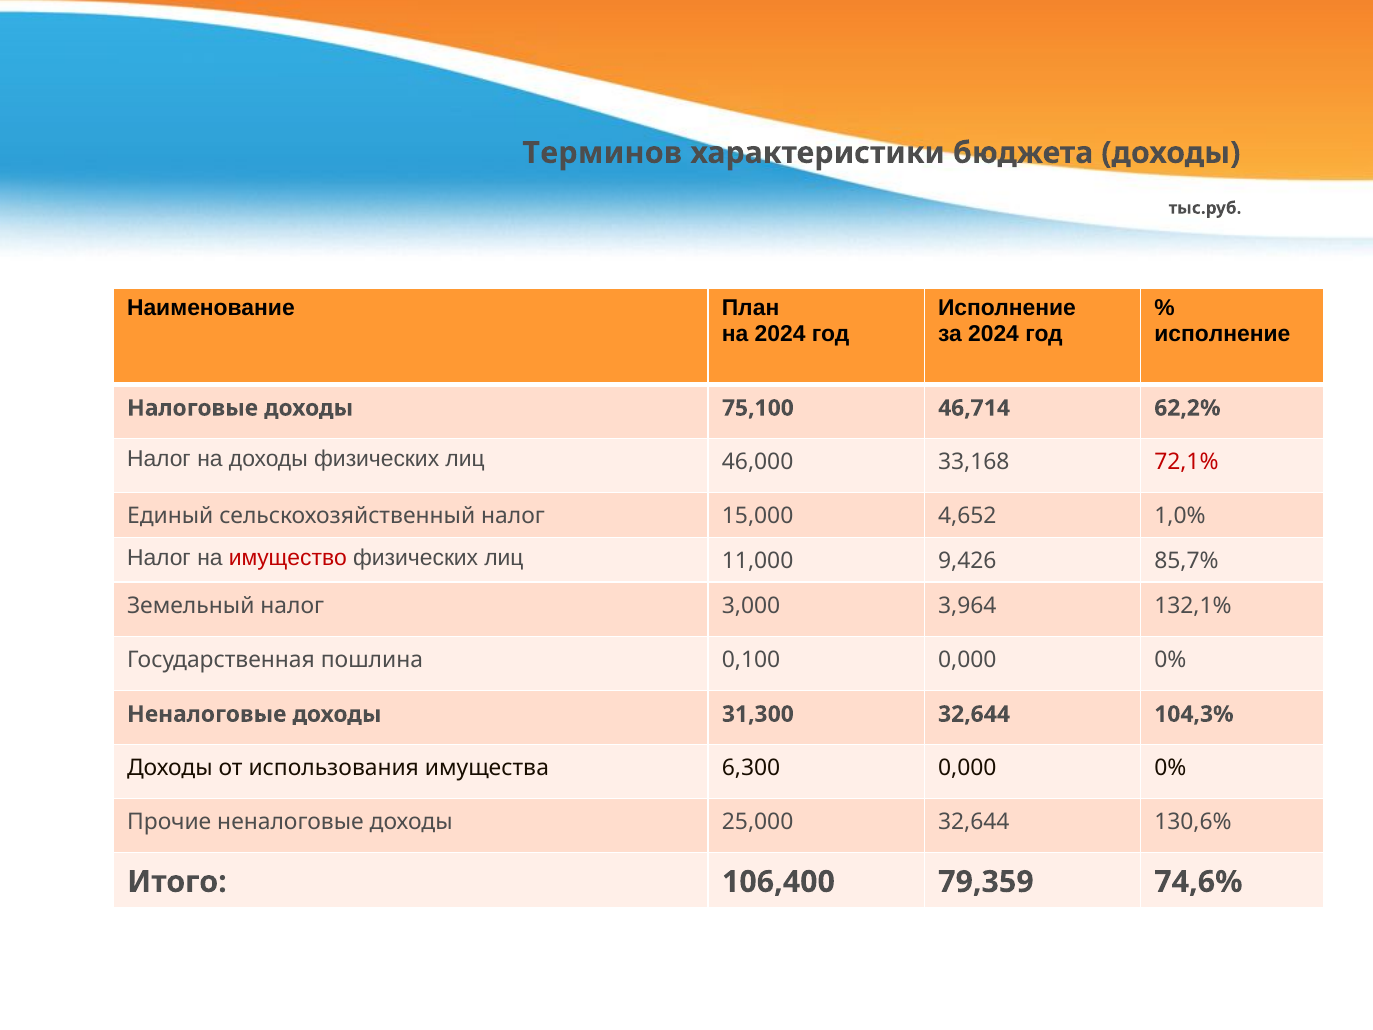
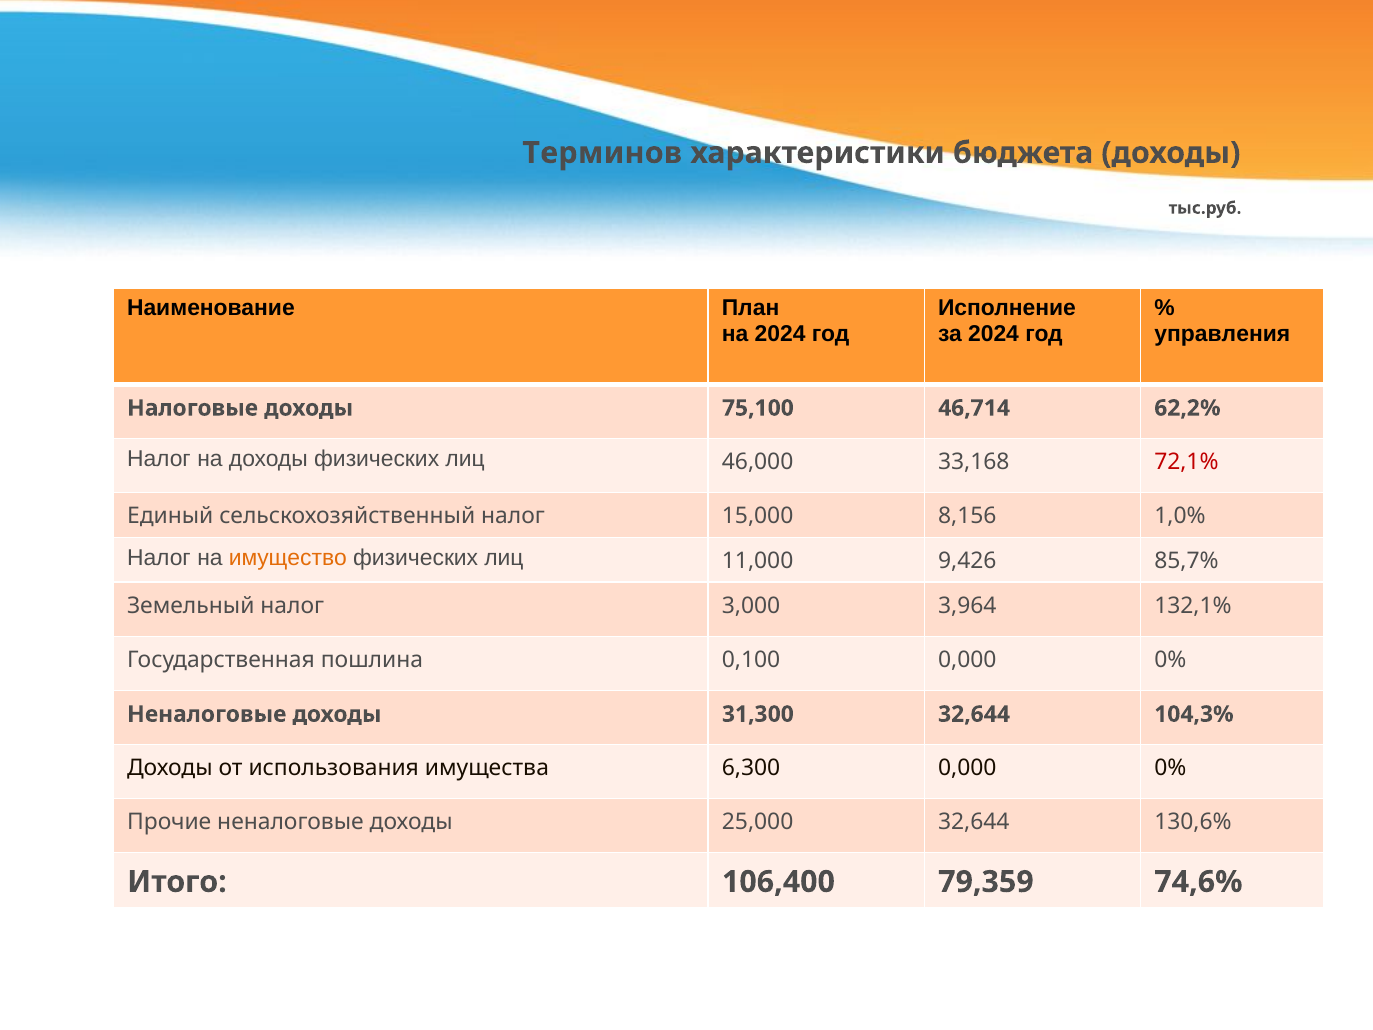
исполнение: исполнение -> управления (1222, 334)
4,652: 4,652 -> 8,156 (967, 516)
имущество colour: red -> orange (288, 557)
